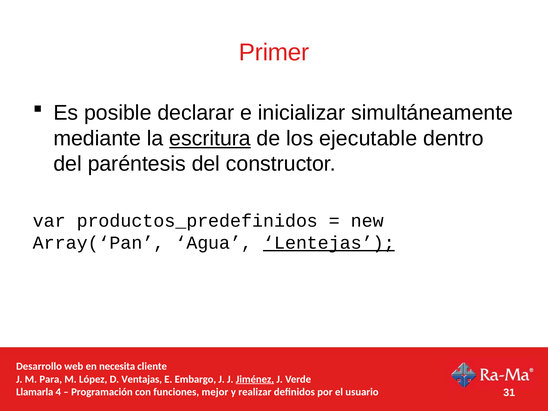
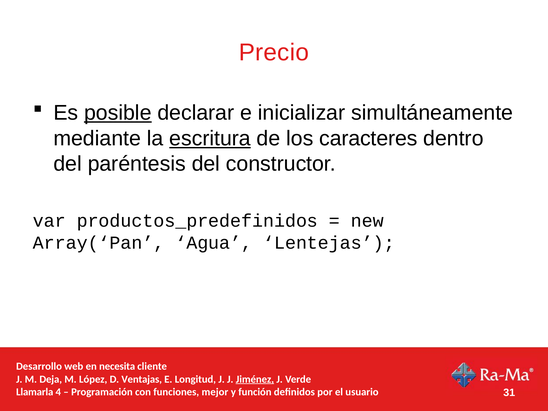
Primer: Primer -> Precio (274, 52)
posible underline: none -> present (118, 113)
ejecutable: ejecutable -> caracteres (368, 138)
Lentejas underline: present -> none (329, 243)
Para: Para -> Deja (51, 379)
Embargo: Embargo -> Longitud (195, 379)
realizar: realizar -> función (255, 392)
